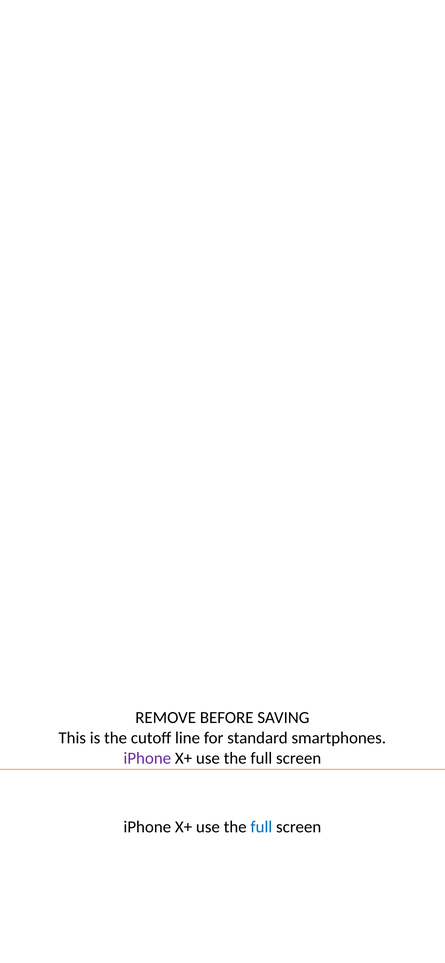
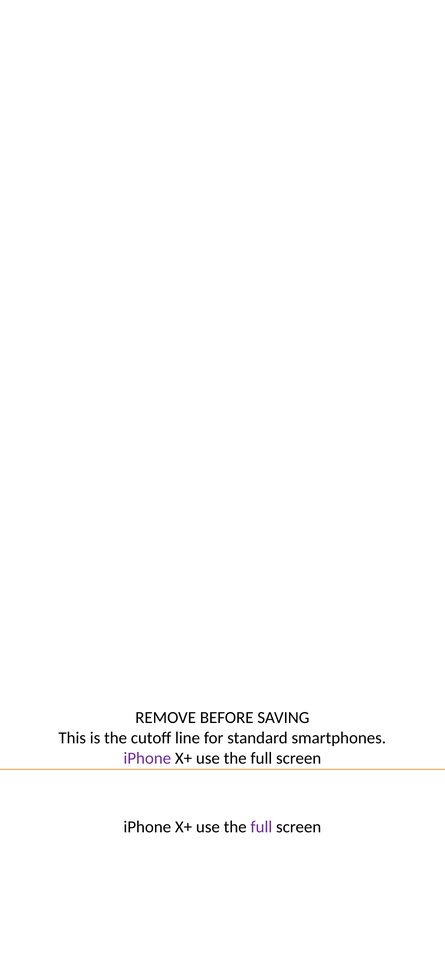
full colour: blue -> purple (261, 828)
